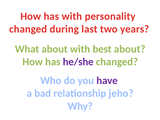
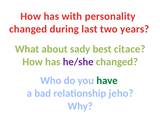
about with: with -> sady (80, 49)
best about: about -> citace (130, 49)
have colour: purple -> green (107, 81)
